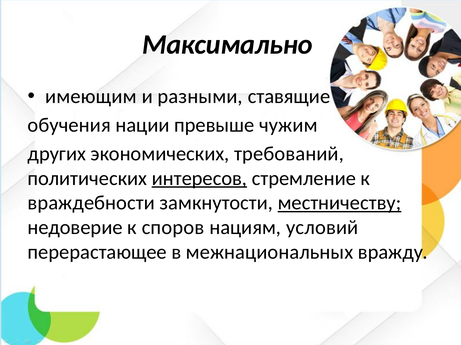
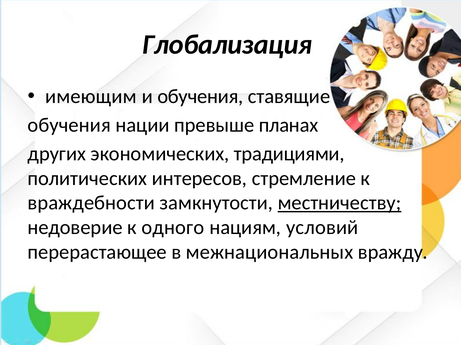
Максимально: Максимально -> Глобализация (227, 45)
и разными: разными -> обучения (200, 97)
чужим: чужим -> планах (288, 125)
требований: требований -> традициями (289, 154)
интересов underline: present -> none (199, 179)
споров: споров -> одного (173, 228)
